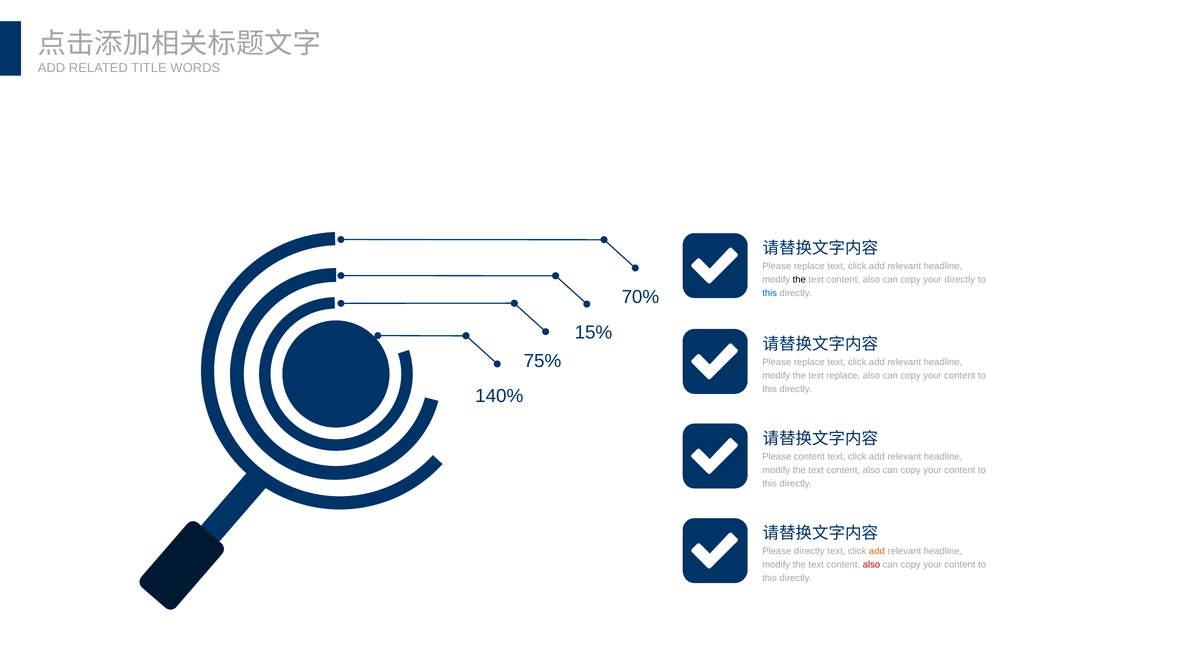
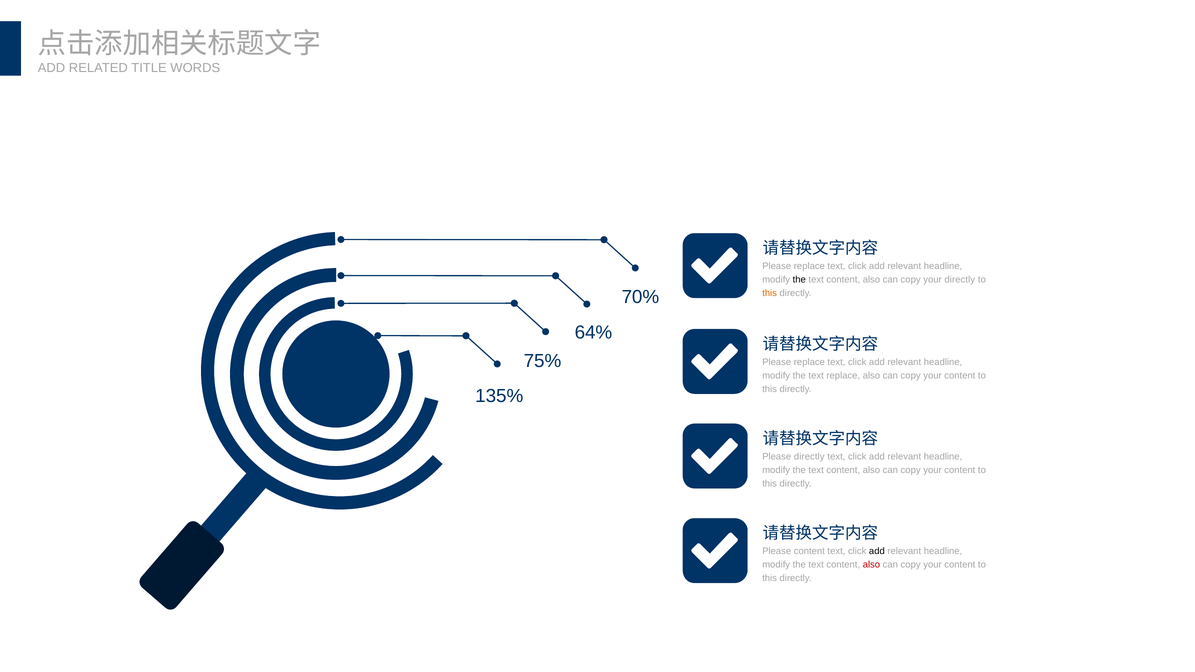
this colour: blue -> orange (770, 293)
15%: 15% -> 64% (593, 333)
140%: 140% -> 135% (499, 396)
Please content: content -> directly (809, 457)
Please directly: directly -> content (809, 551)
add colour: orange -> black (877, 551)
